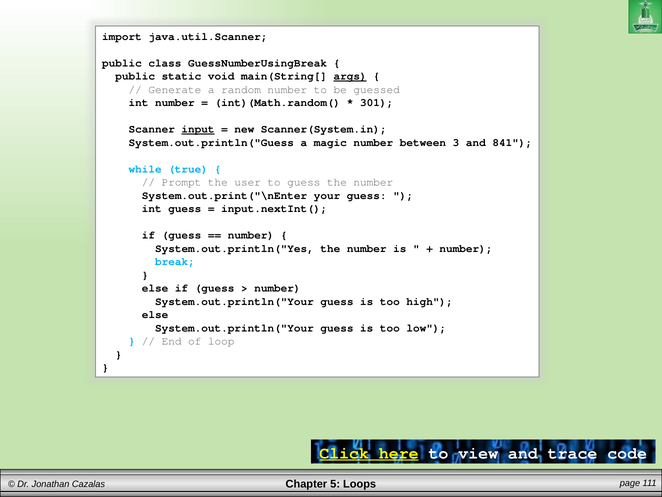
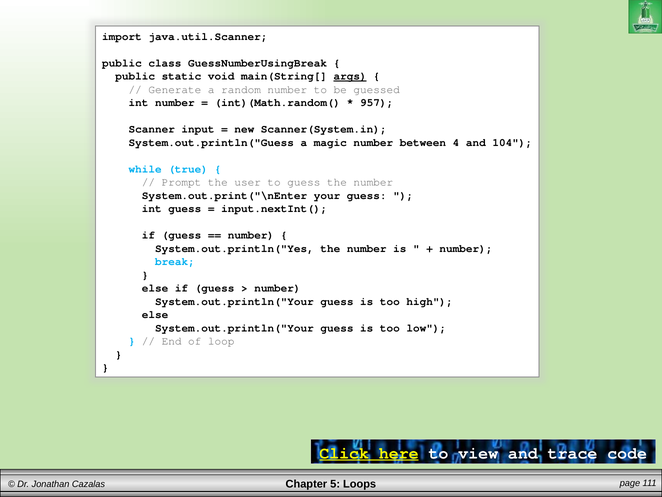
301: 301 -> 957 (377, 103)
input underline: present -> none (198, 129)
3: 3 -> 4 (456, 142)
841: 841 -> 104 (512, 142)
